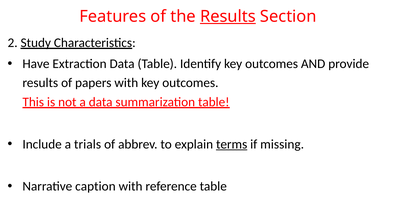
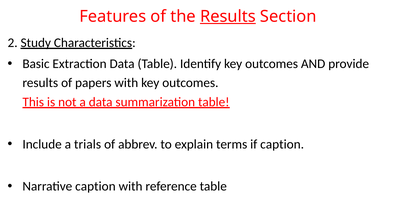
Have: Have -> Basic (36, 64)
terms underline: present -> none (232, 144)
if missing: missing -> caption (282, 144)
